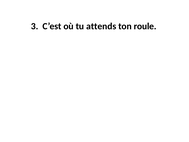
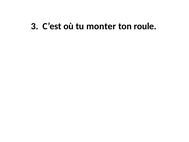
attends: attends -> monter (101, 26)
